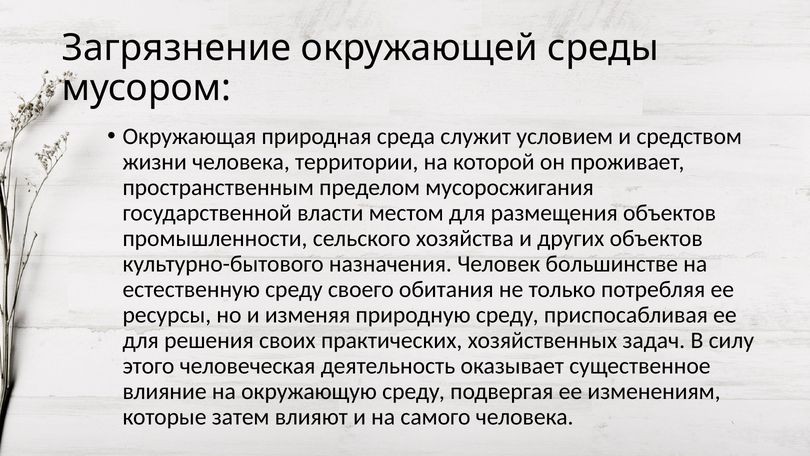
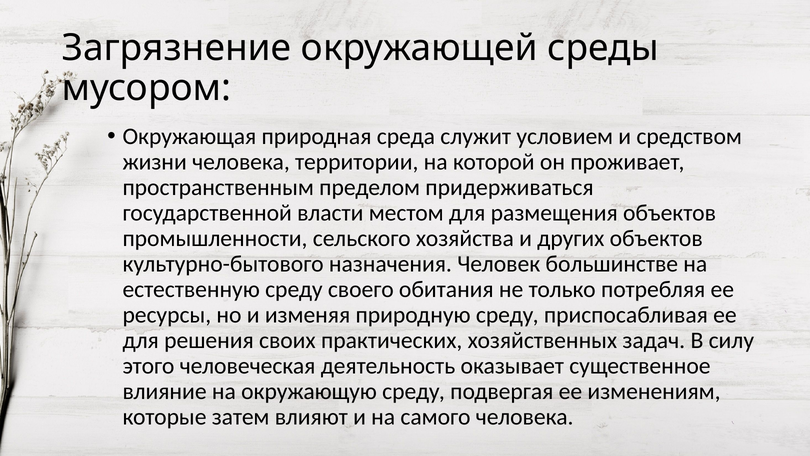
мусоросжигания: мусоросжигания -> придерживаться (509, 187)
